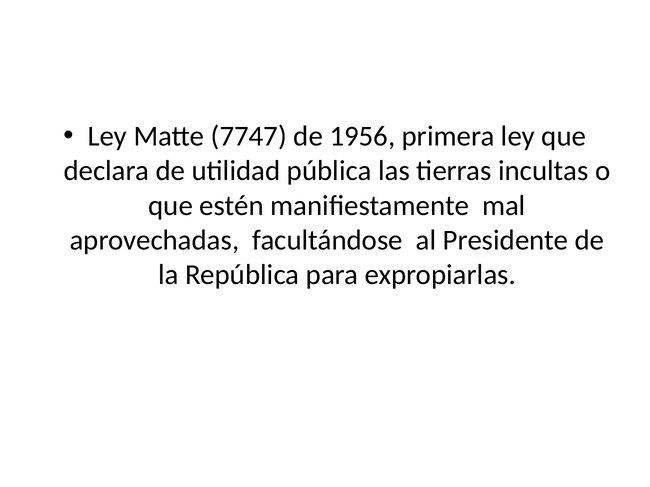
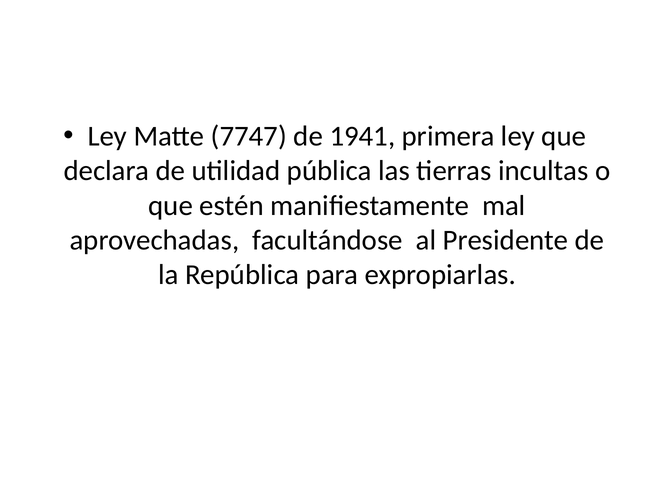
1956: 1956 -> 1941 (362, 136)
